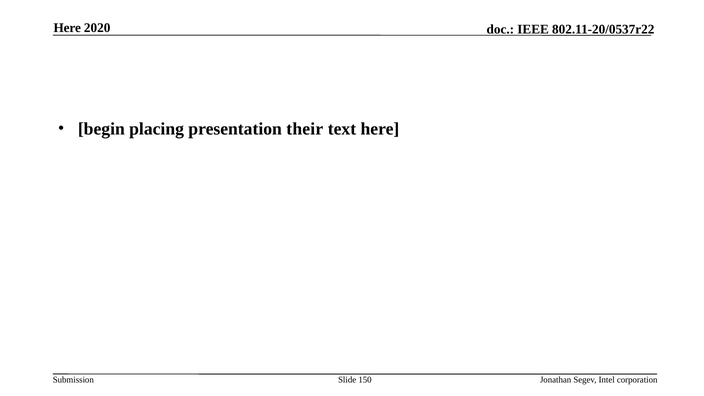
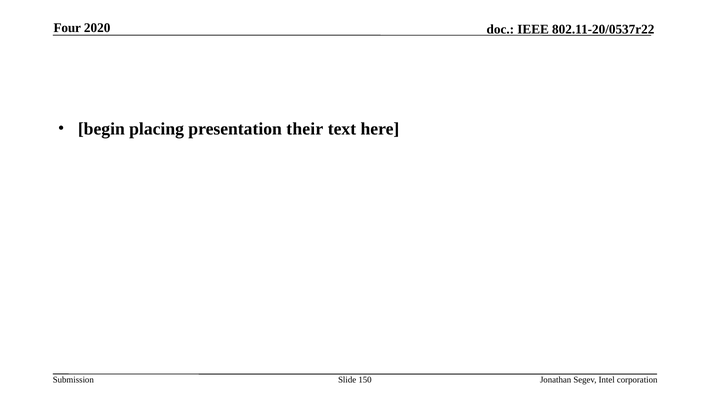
Here: Here -> Four (67, 28)
